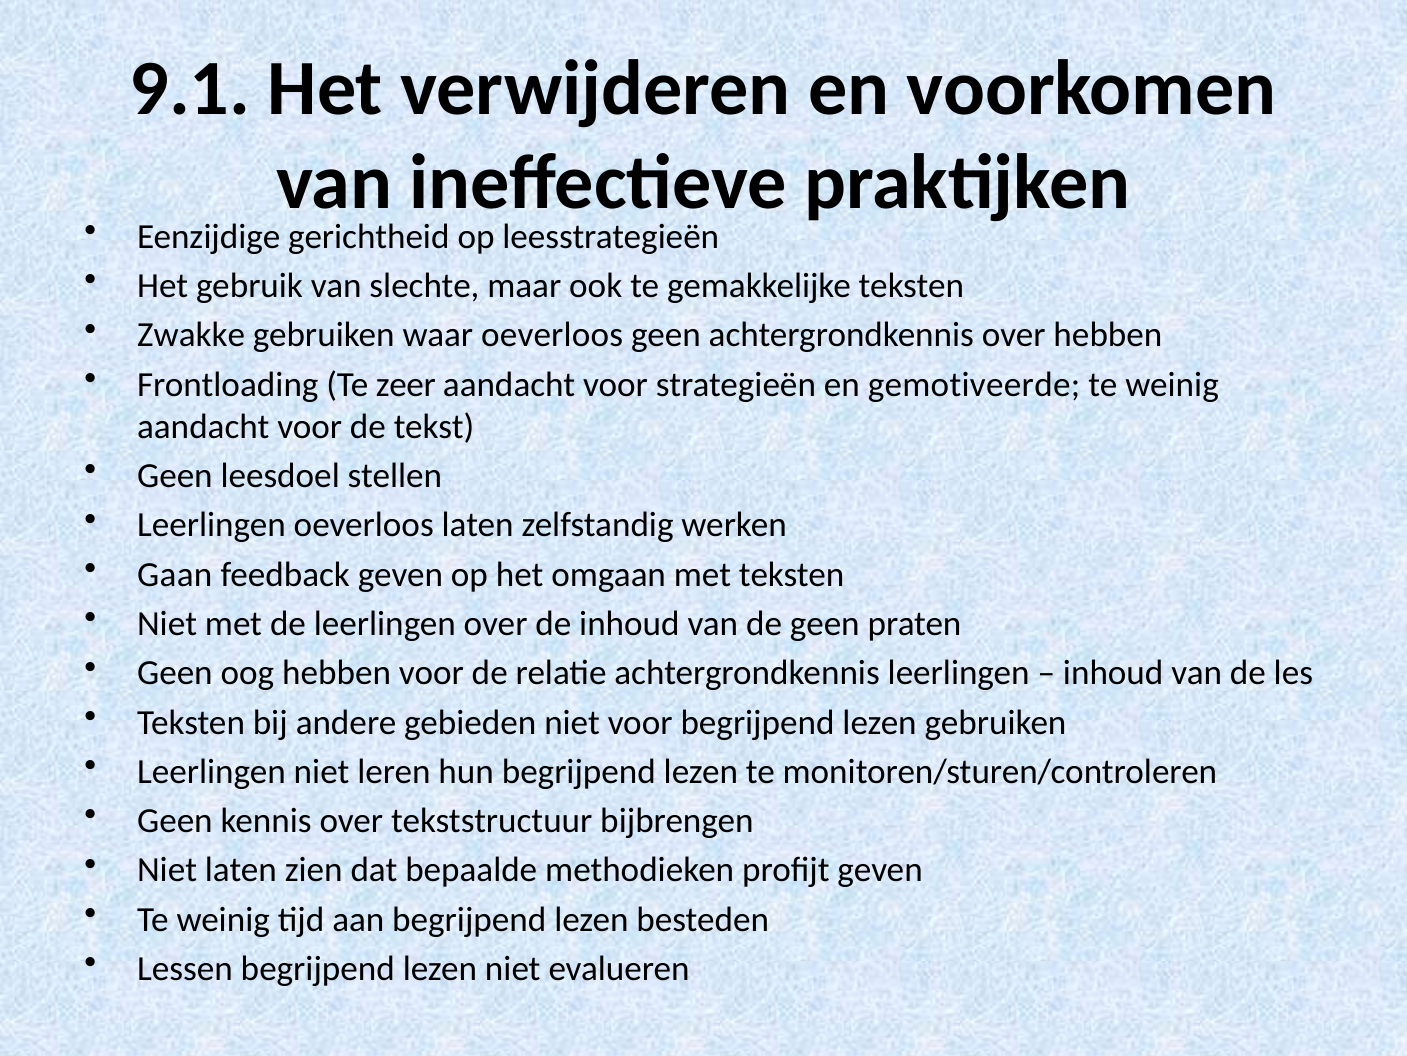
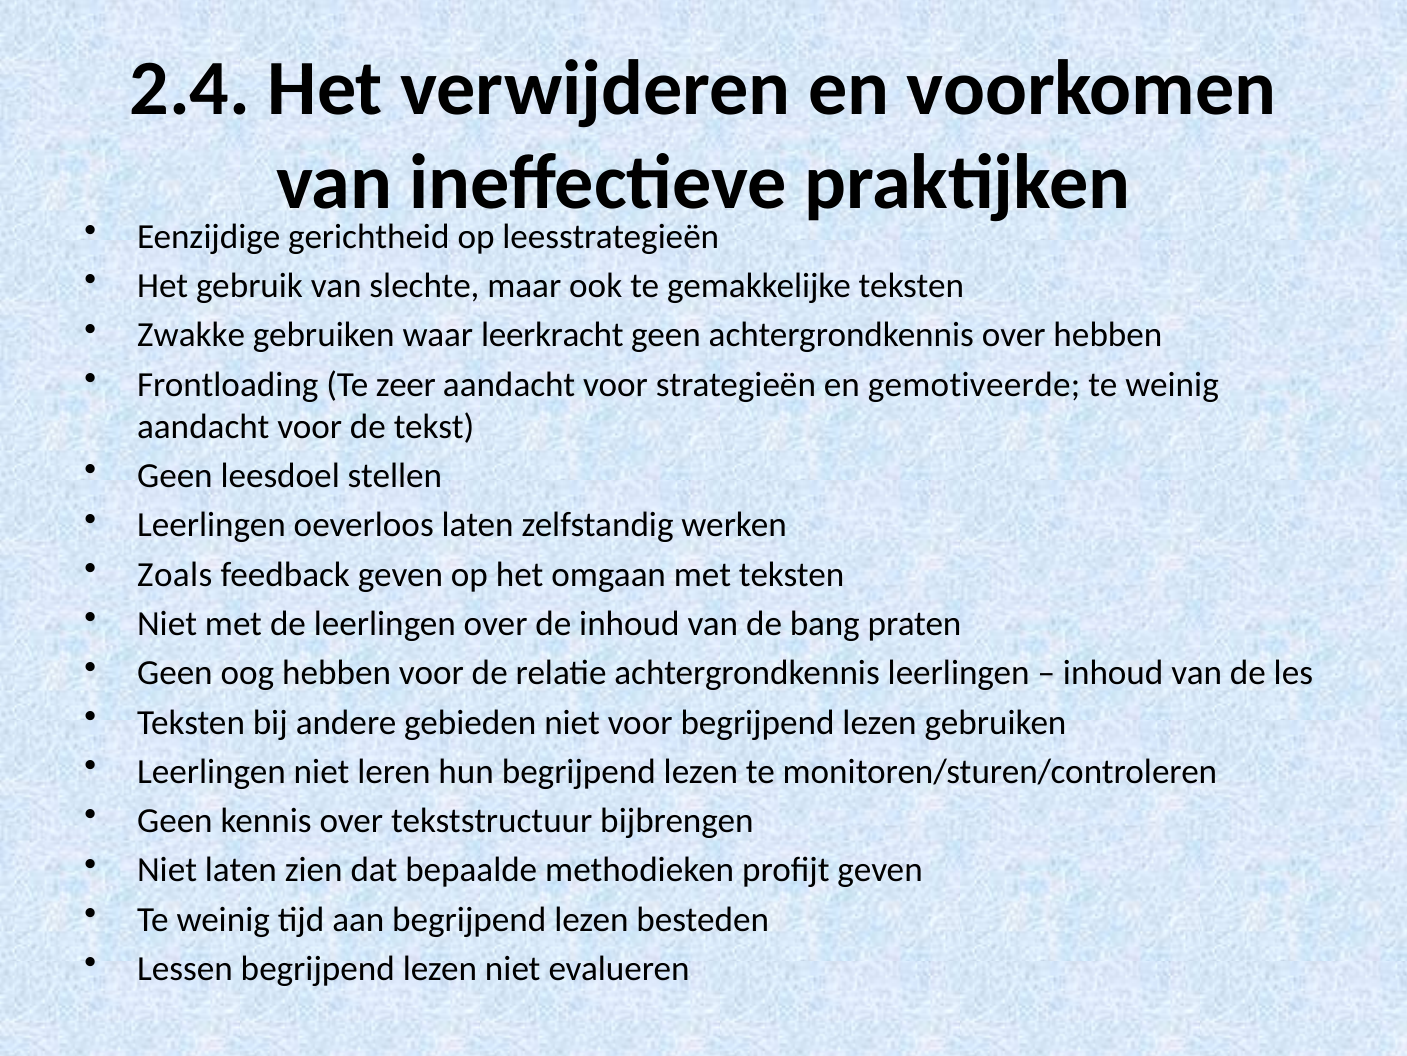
9.1: 9.1 -> 2.4 (190, 89)
waar oeverloos: oeverloos -> leerkracht (552, 335)
Gaan: Gaan -> Zoals (175, 574)
de geen: geen -> bang (825, 623)
